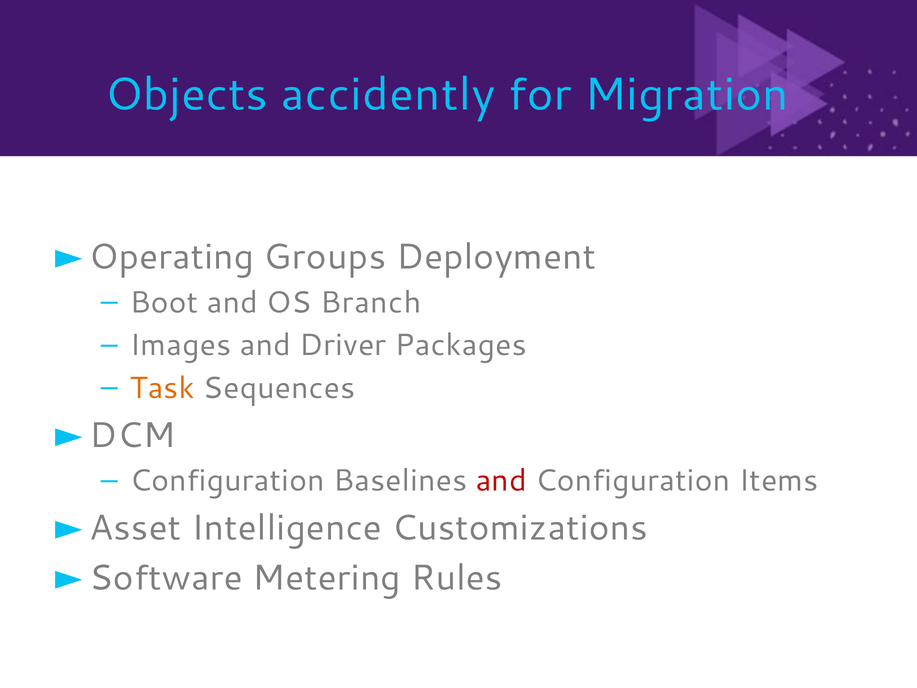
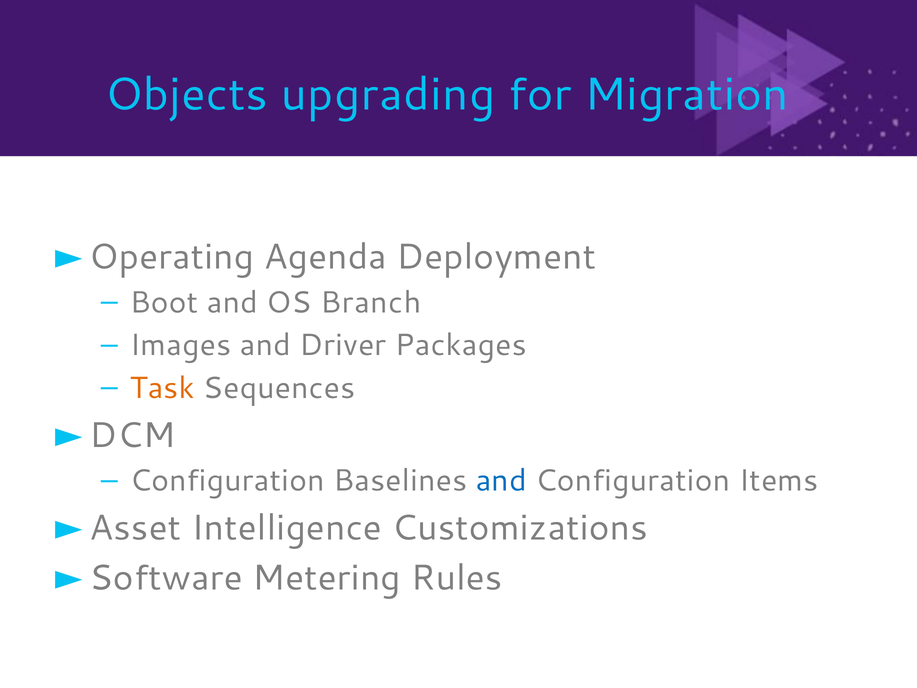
accidently: accidently -> upgrading (388, 95)
Groups: Groups -> Agenda (325, 257)
and colour: red -> blue (501, 481)
